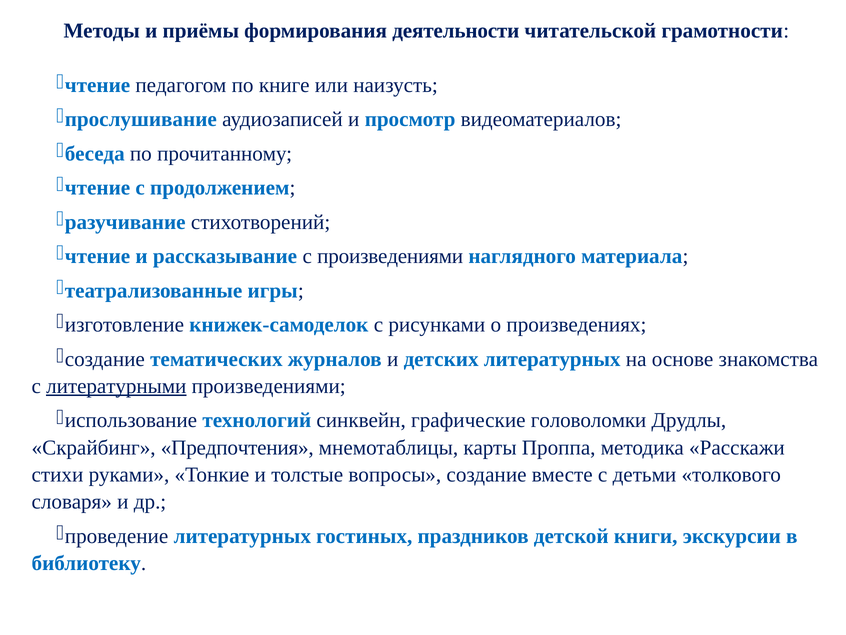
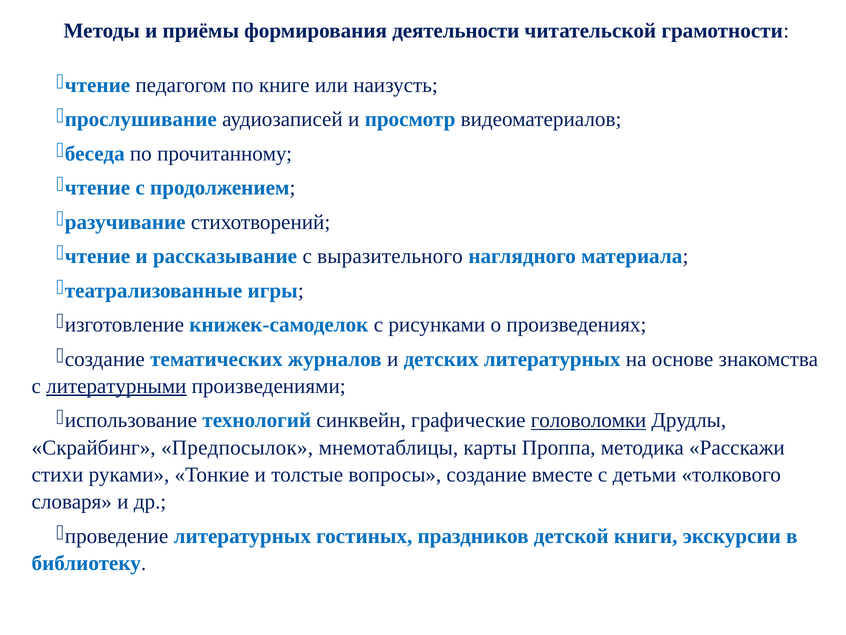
с произведениями: произведениями -> выразительного (390, 256)
головоломки underline: none -> present (589, 420)
Предпочтения: Предпочтения -> Предпосылок (237, 447)
